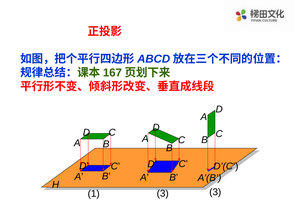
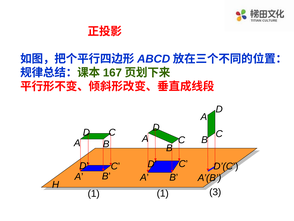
1 3: 3 -> 1 (163, 193)
